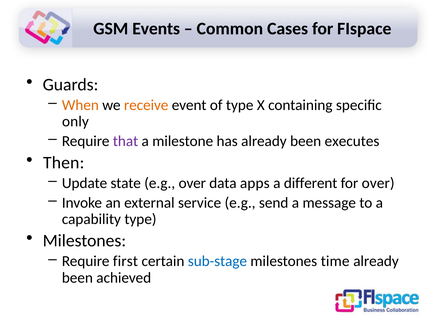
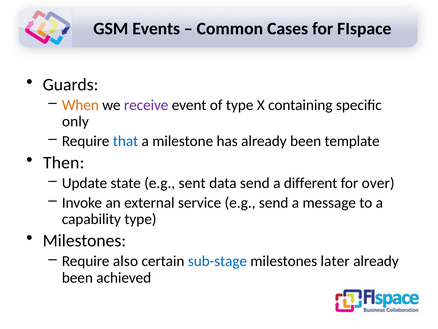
receive colour: orange -> purple (146, 105)
that colour: purple -> blue (126, 141)
executes: executes -> template (352, 141)
e.g over: over -> sent (192, 183)
data apps: apps -> send (255, 183)
first: first -> also (125, 261)
time: time -> later (335, 261)
